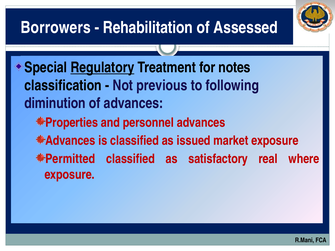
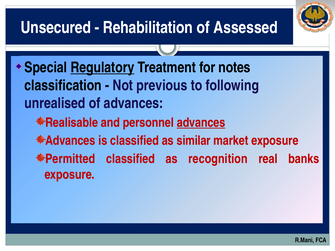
Borrowers: Borrowers -> Unsecured (56, 28)
diminution: diminution -> unrealised (55, 103)
Properties: Properties -> Realisable (72, 123)
advances underline: none -> present (201, 123)
issued: issued -> similar (194, 141)
satisfactory: satisfactory -> recognition (218, 159)
where: where -> banks (304, 159)
